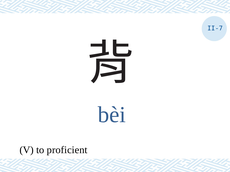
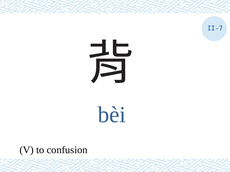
proficient: proficient -> confusion (67, 150)
